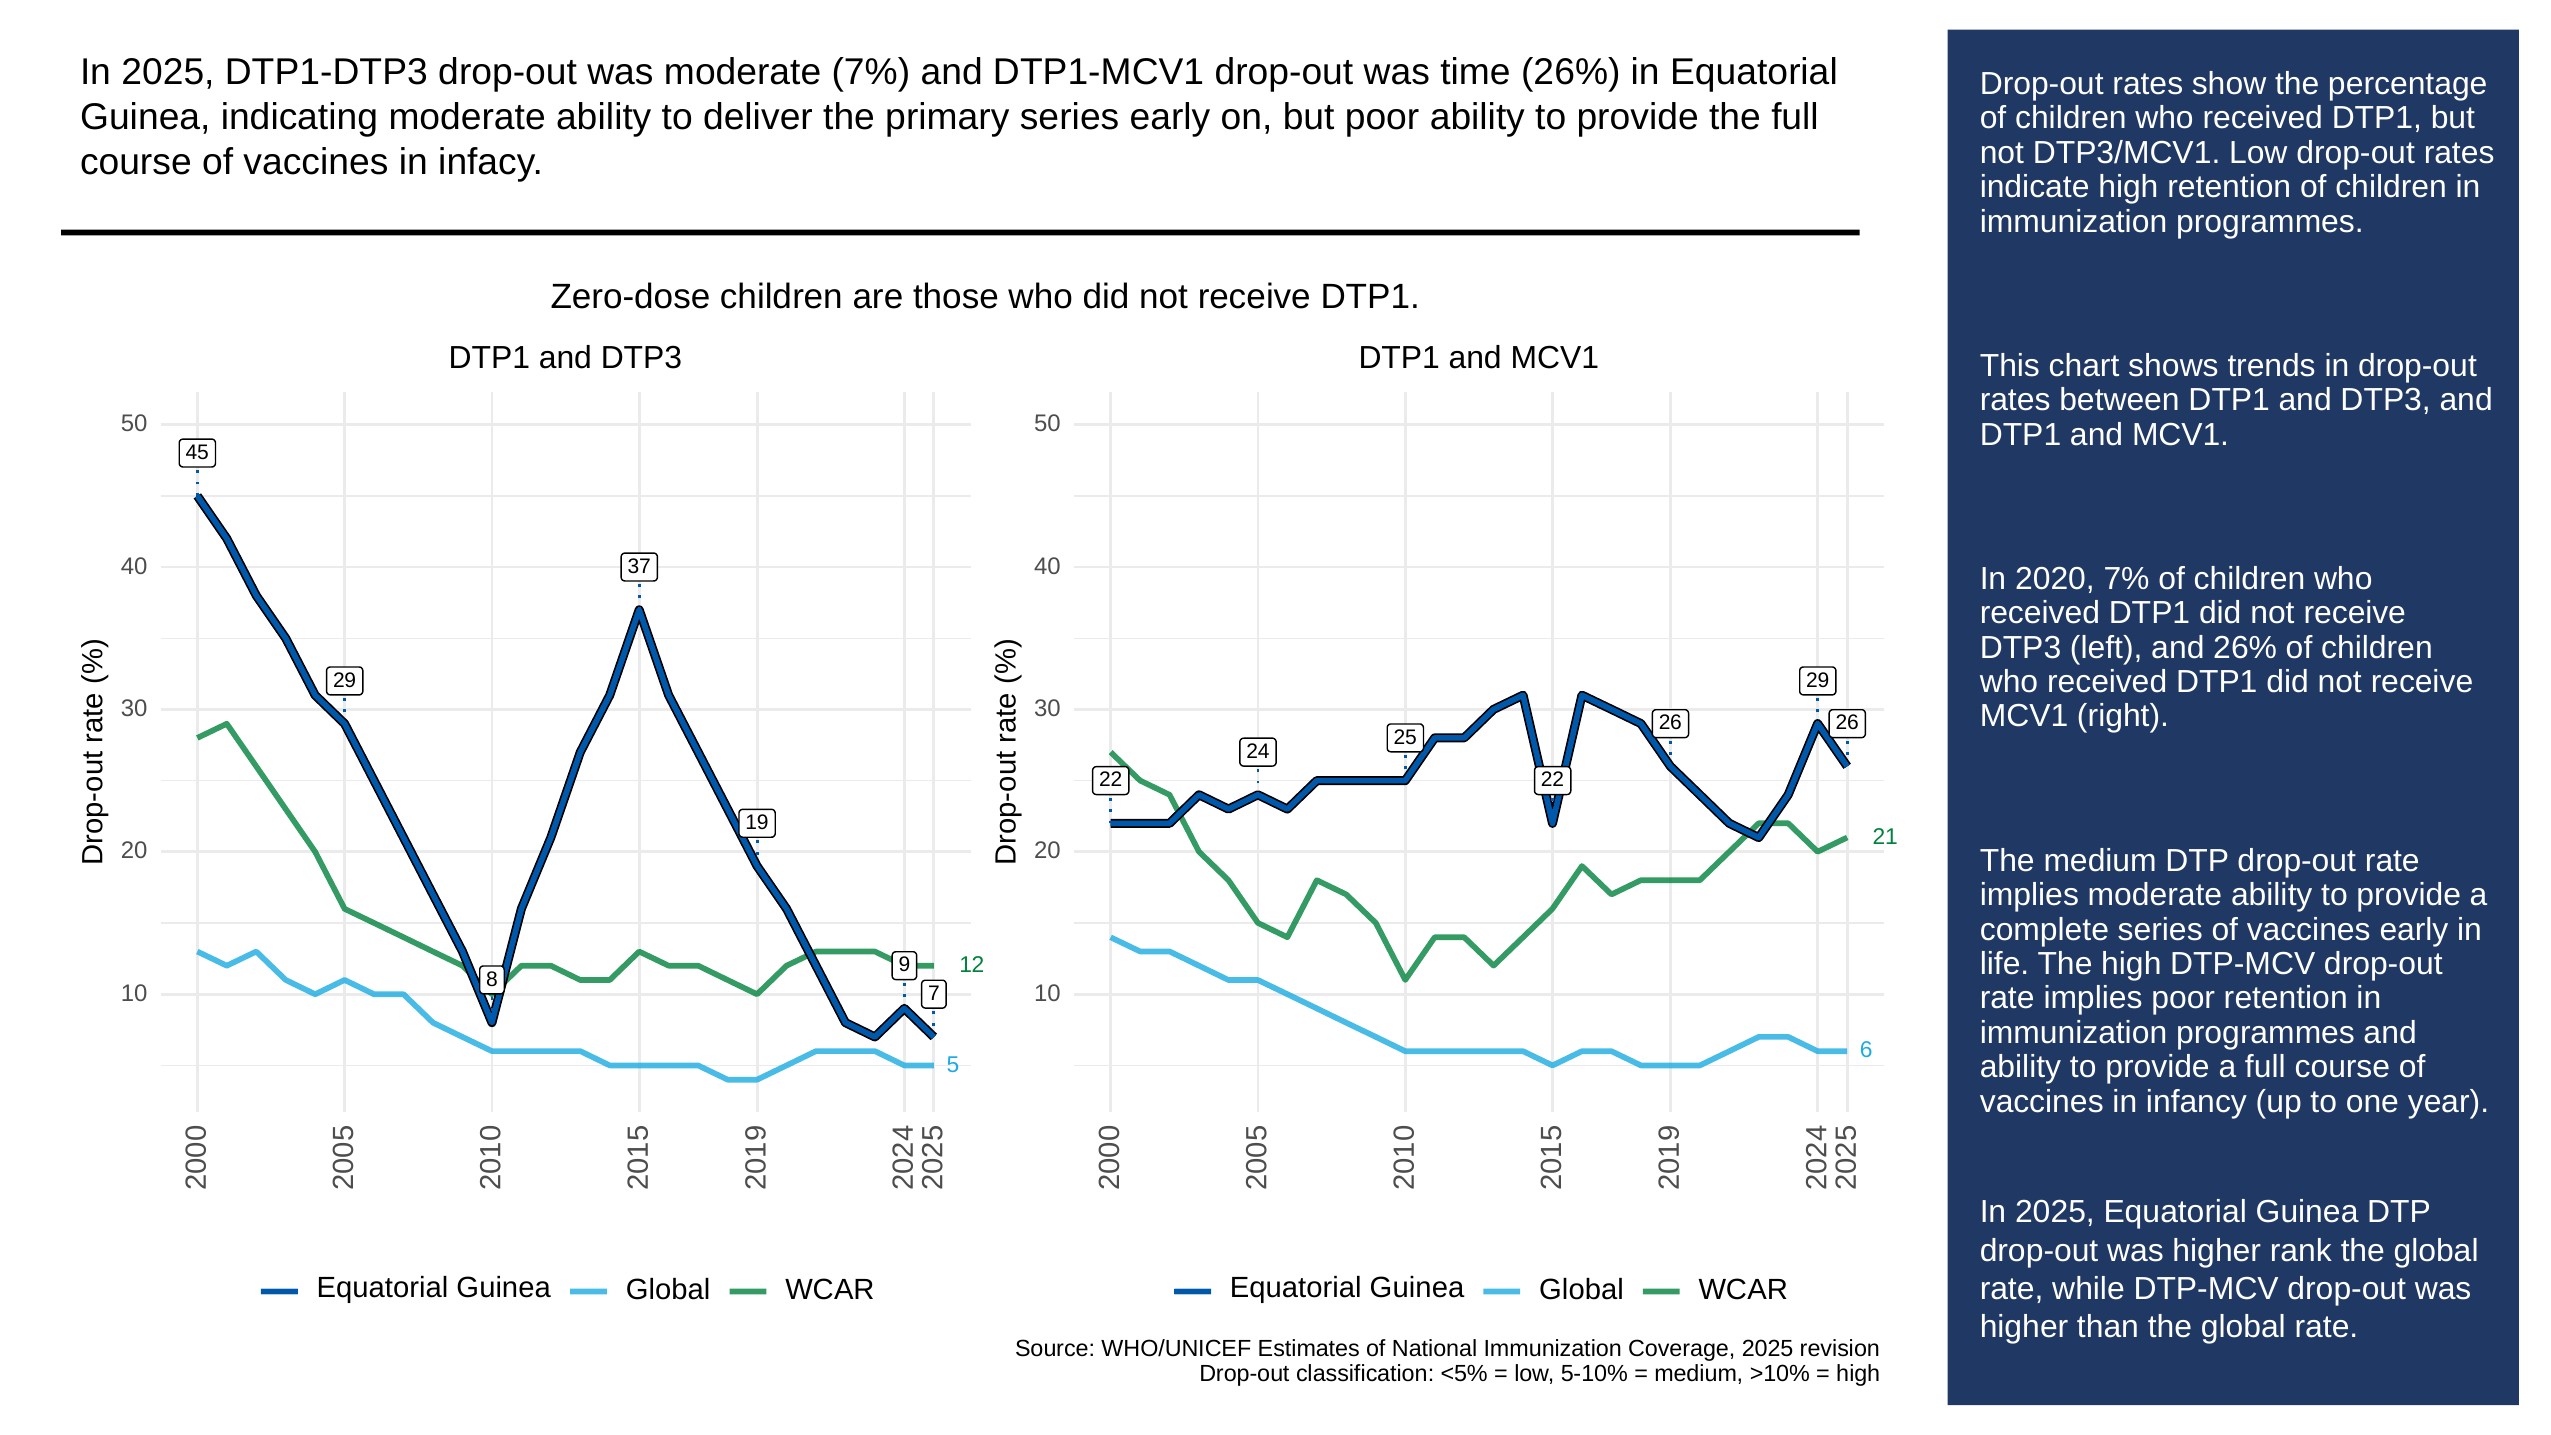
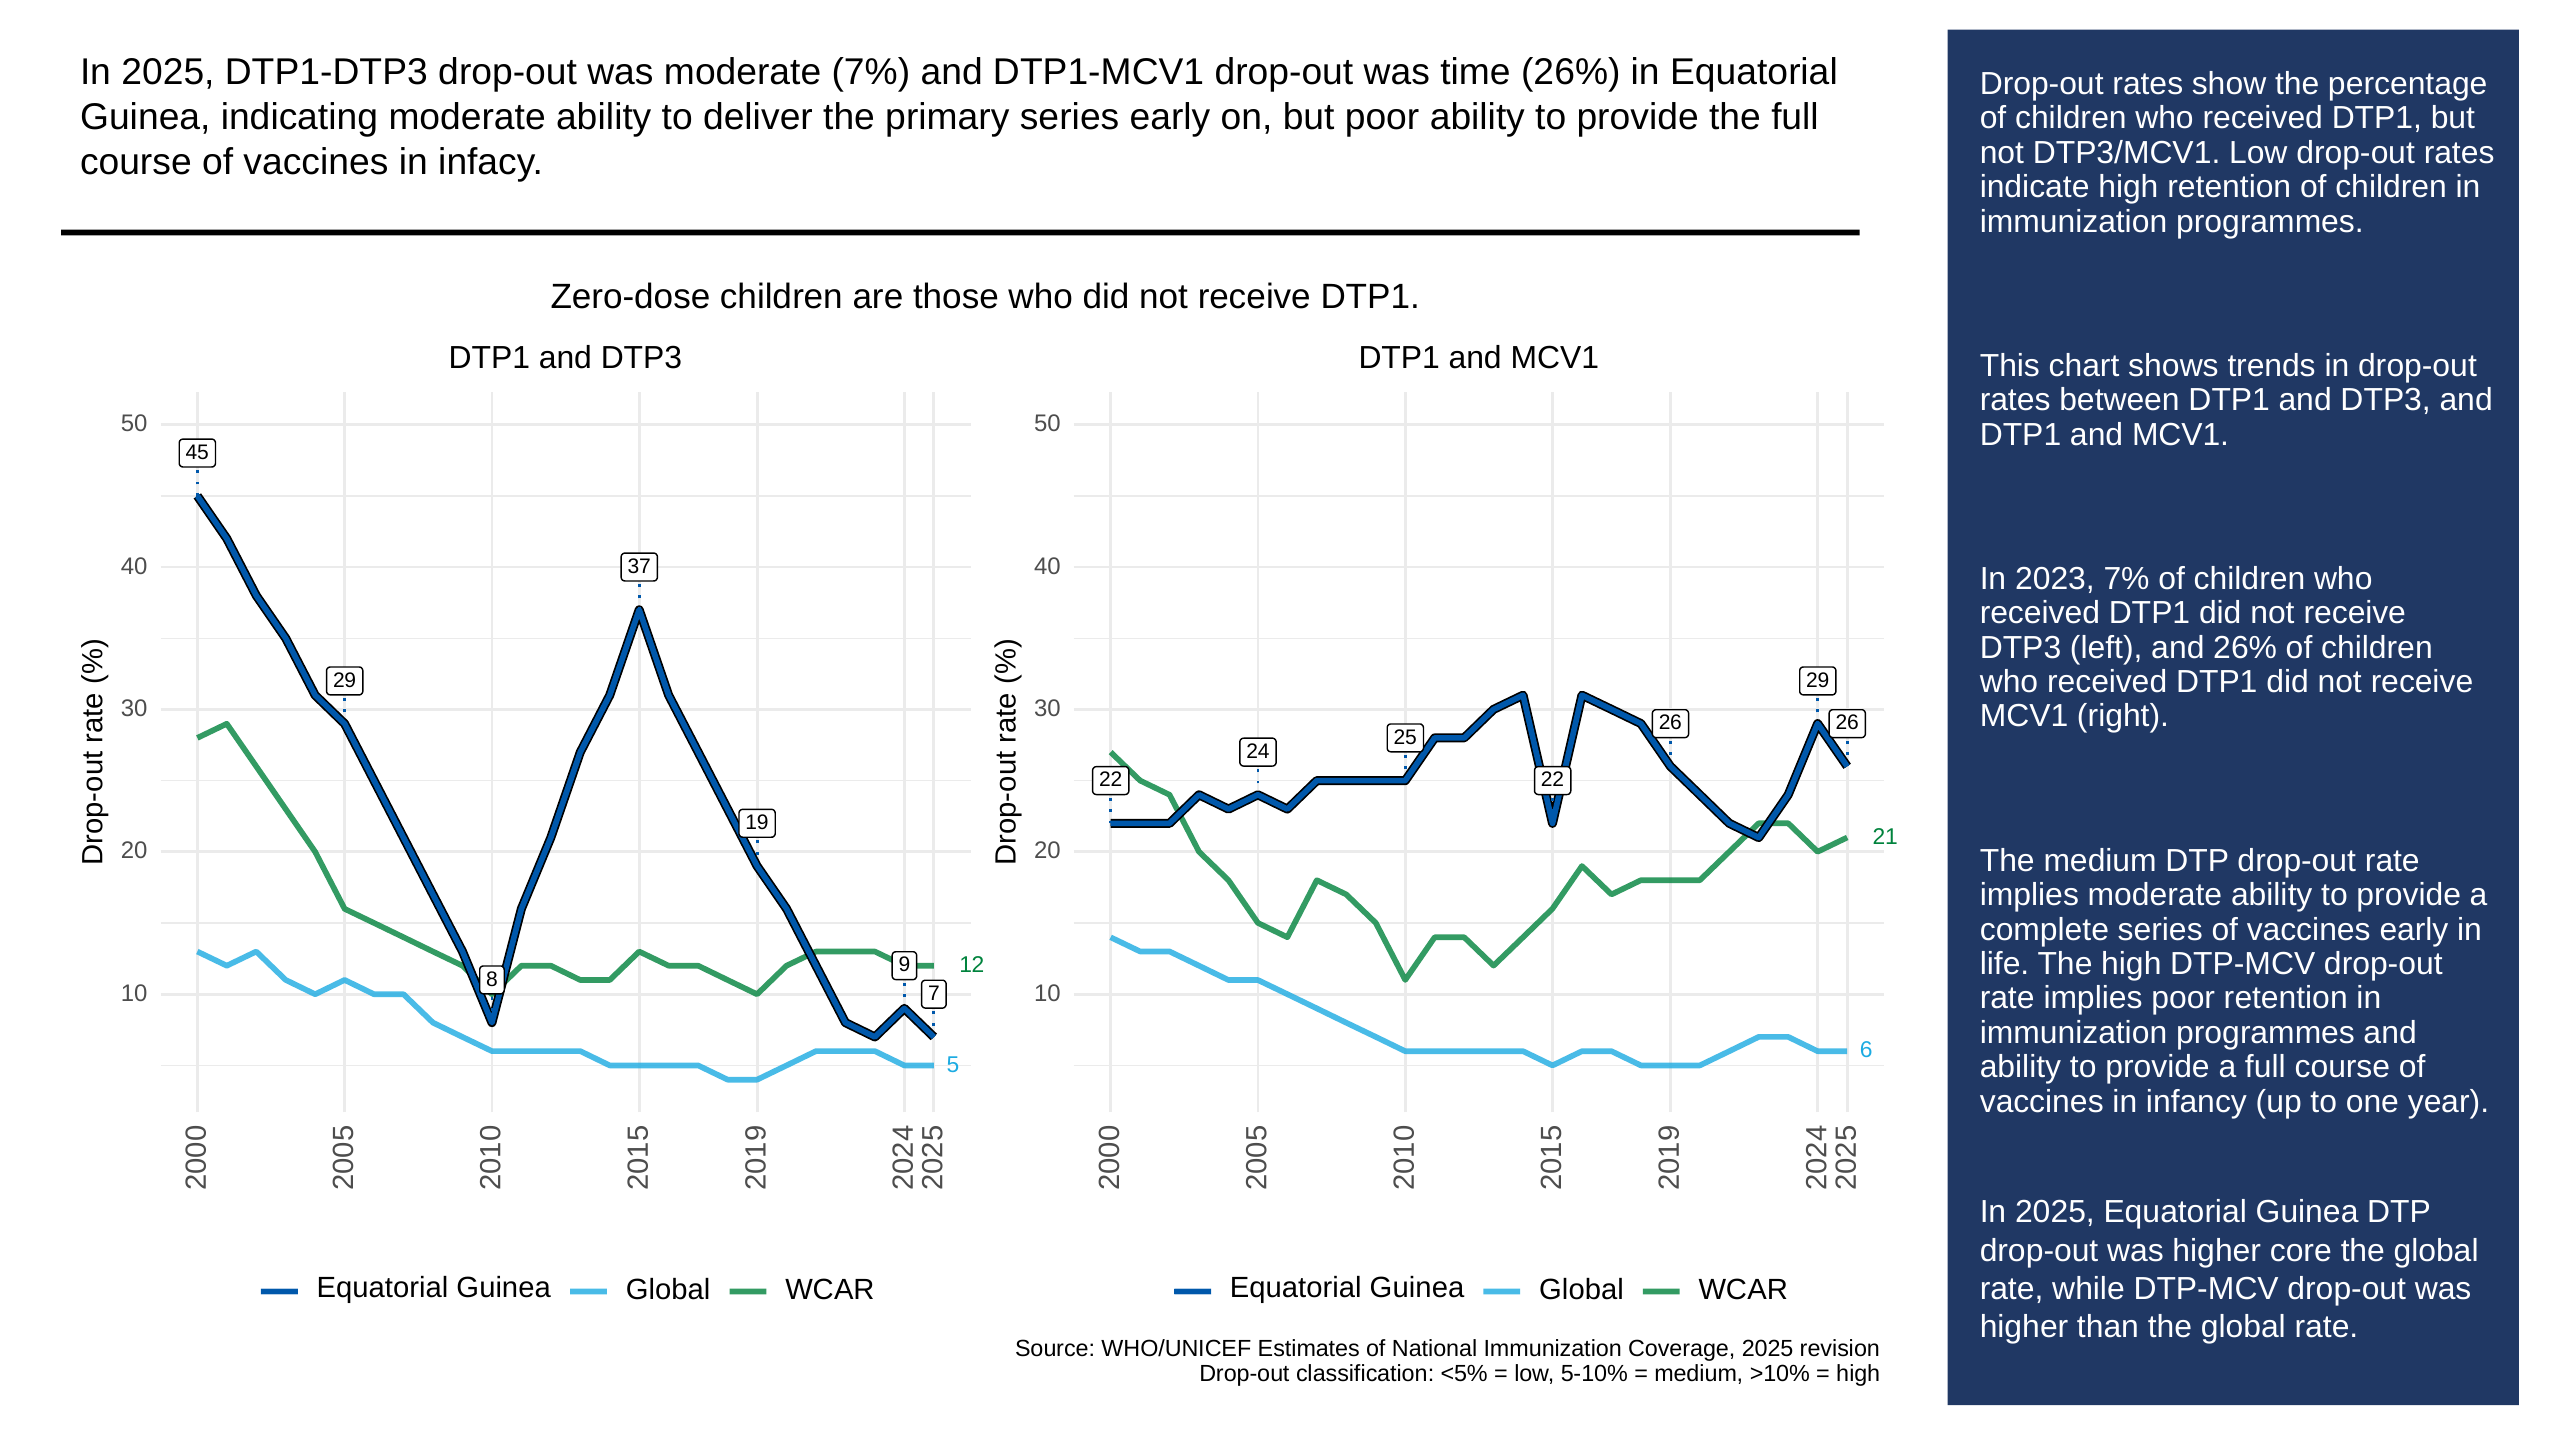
2020: 2020 -> 2023 (2055, 579)
rank: rank -> core (2301, 1251)
